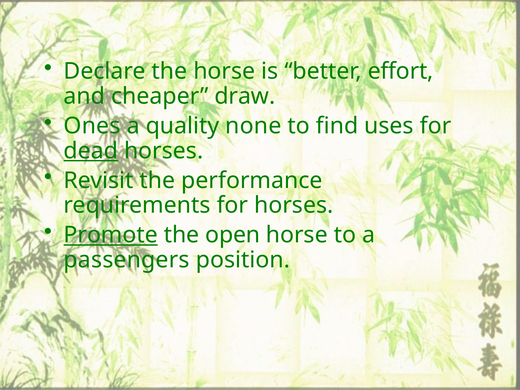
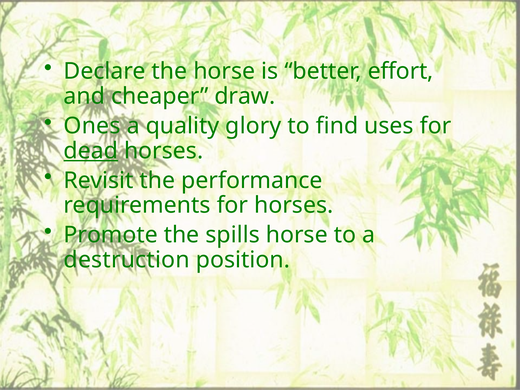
none: none -> glory (253, 126)
Promote underline: present -> none (111, 235)
open: open -> spills (233, 235)
passengers: passengers -> destruction (127, 260)
